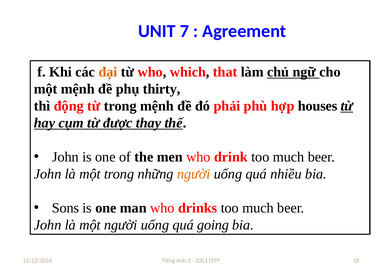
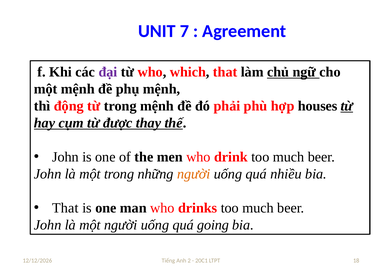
đại colour: orange -> purple (108, 72)
phụ thirty: thirty -> mệnh (162, 89)
Sons: Sons -> That (65, 208)
